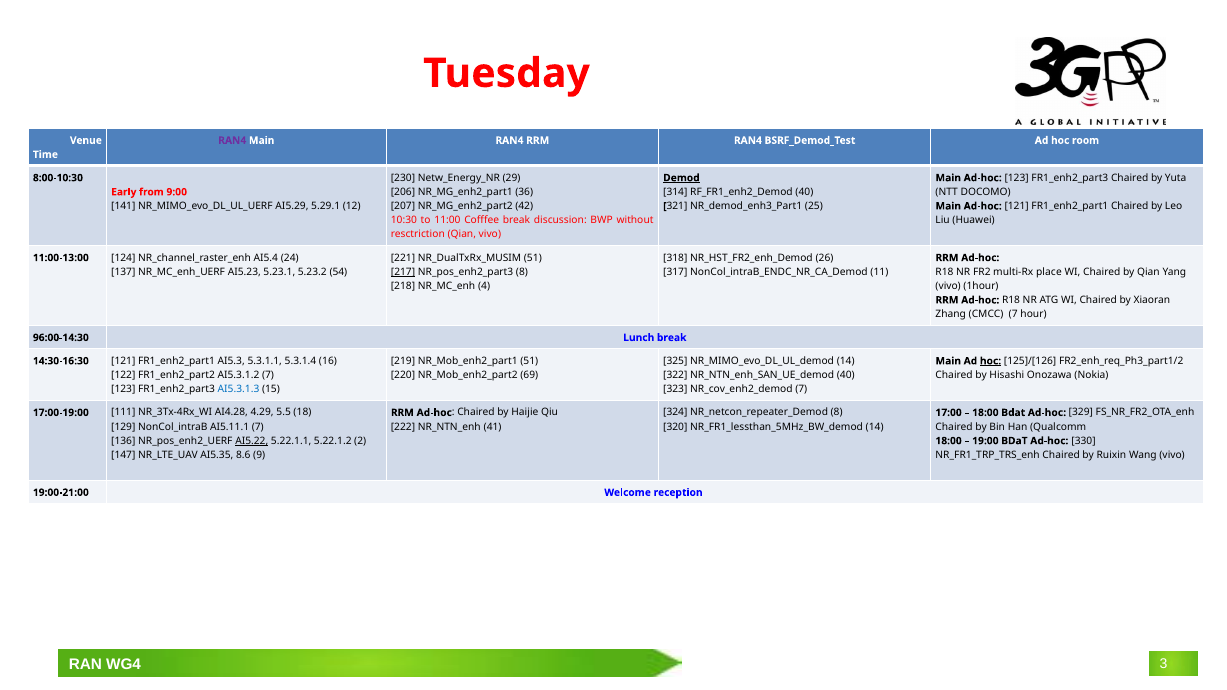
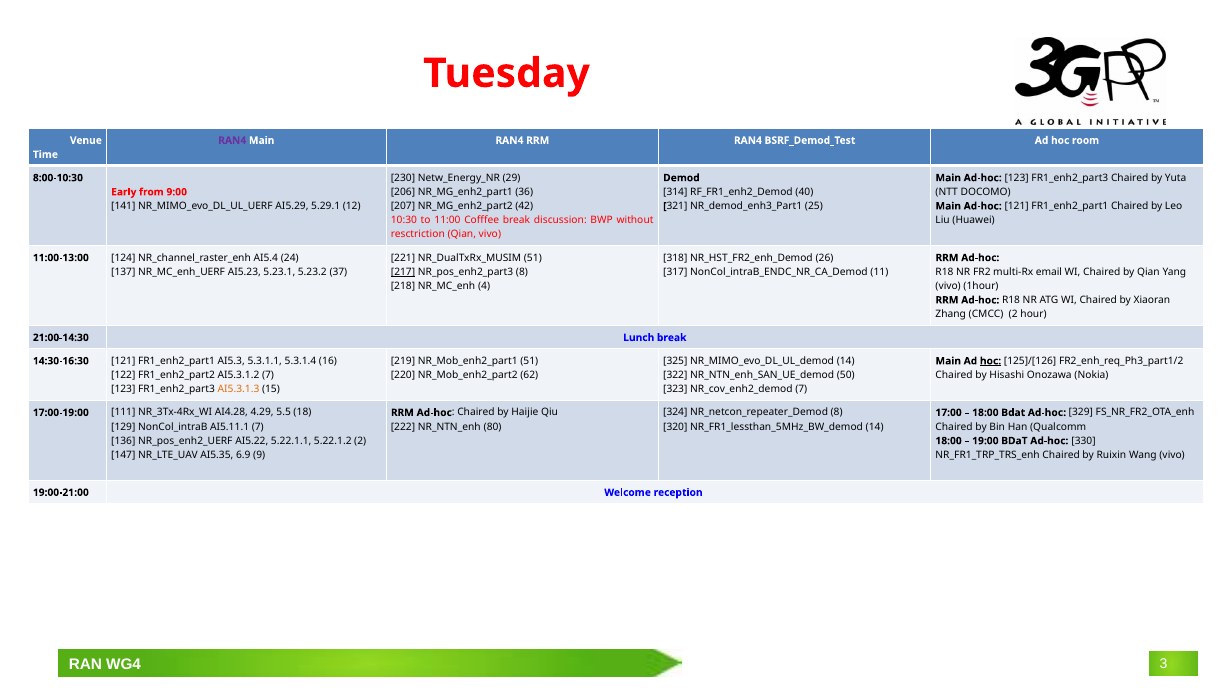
Demod underline: present -> none (681, 178)
54: 54 -> 37 (338, 272)
place: place -> email (1049, 272)
CMCC 7: 7 -> 2 (1013, 314)
96:00-14:30: 96:00-14:30 -> 21:00-14:30 (61, 338)
69: 69 -> 62 (529, 375)
40: 40 -> 50 (846, 375)
AI5.3.1.3 colour: blue -> orange (239, 389)
41: 41 -> 80 (493, 427)
AI5.22 underline: present -> none (252, 441)
8.6: 8.6 -> 6.9 (243, 455)
